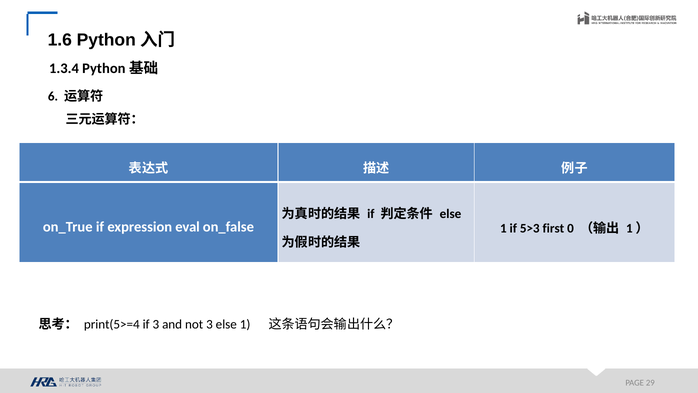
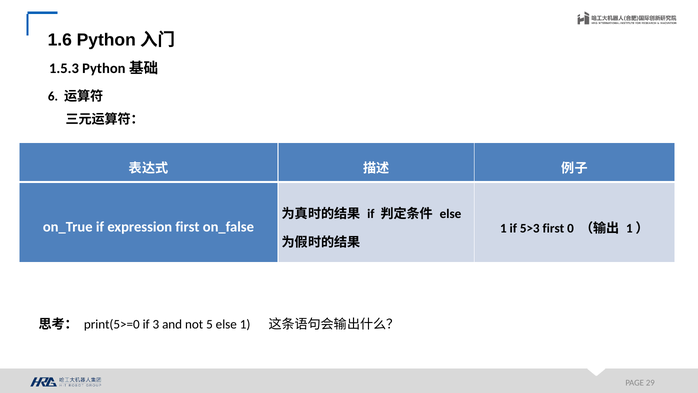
1.3.4: 1.3.4 -> 1.5.3 (64, 68)
expression eval: eval -> first (187, 227)
print(5>=4: print(5>=4 -> print(5>=0 (112, 324)
not 3: 3 -> 5 (209, 324)
